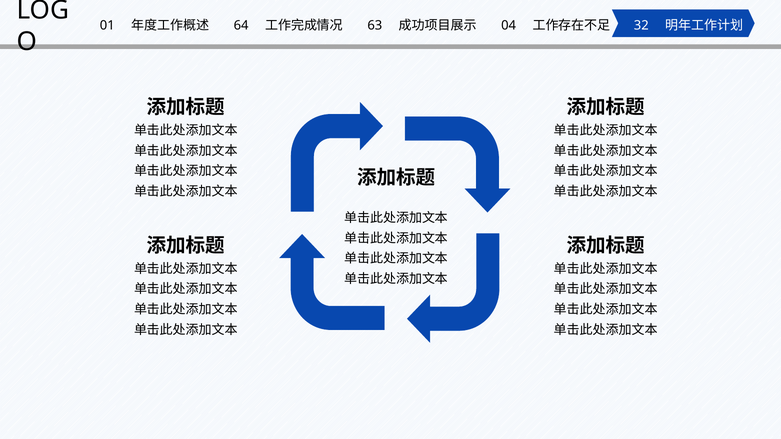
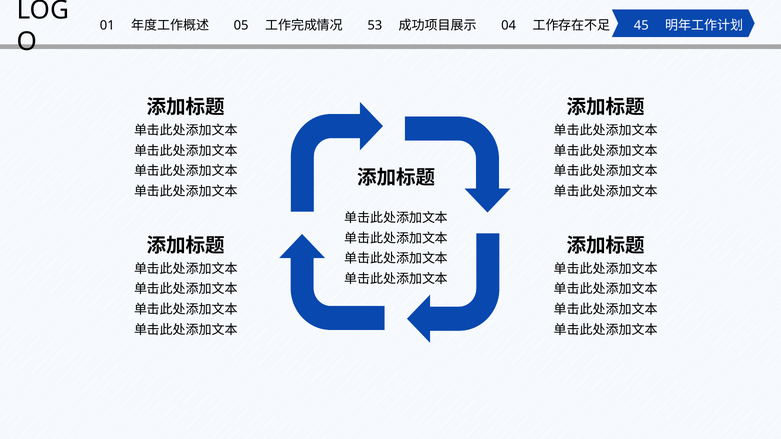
64: 64 -> 05 (241, 25)
63: 63 -> 53 (375, 25)
32: 32 -> 45 (641, 25)
